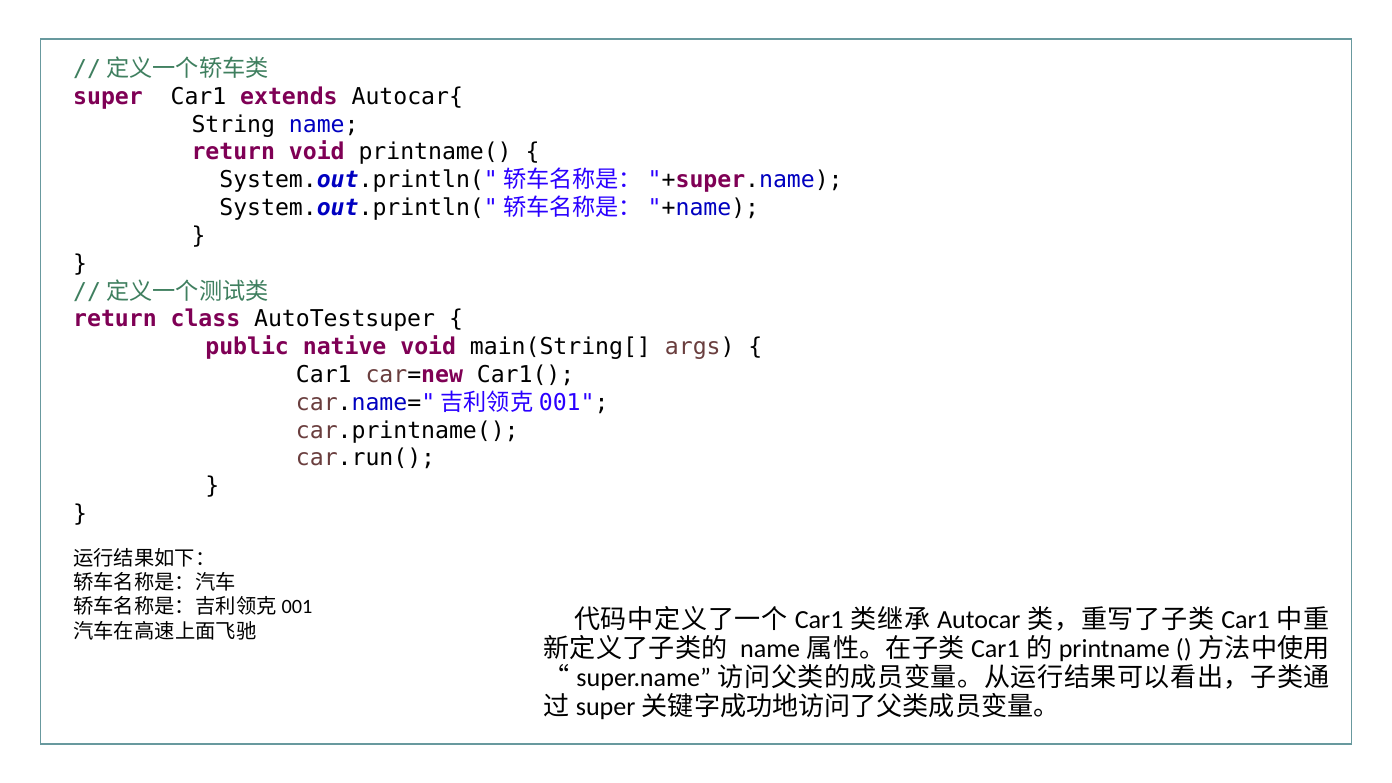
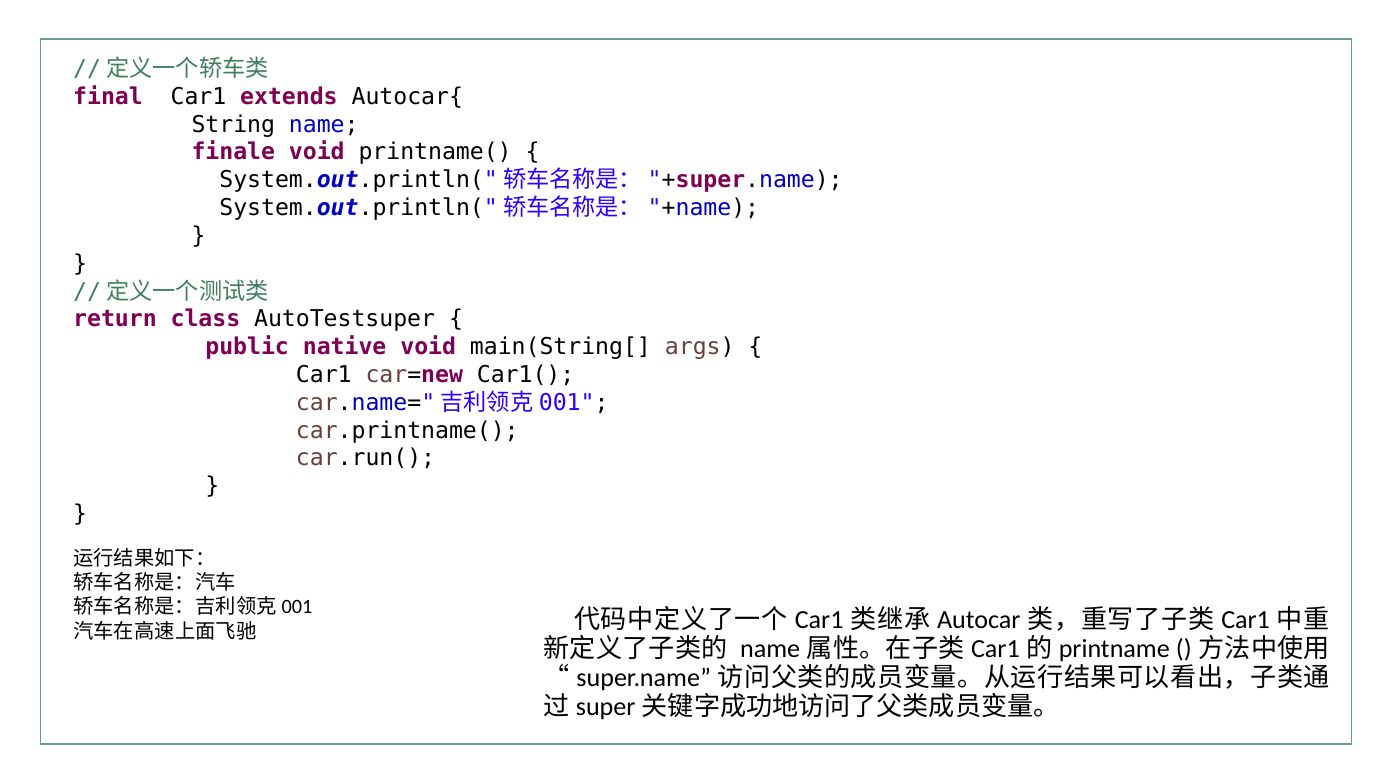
super: super -> final (108, 97)
return: return -> finale (233, 152)
